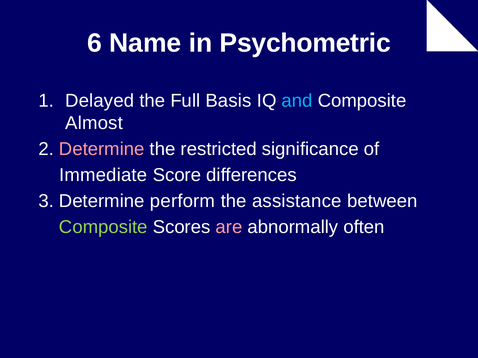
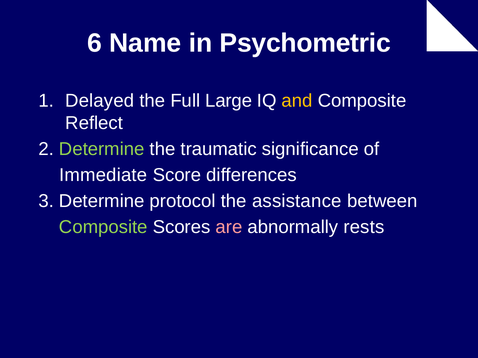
Basis: Basis -> Large (229, 101)
and colour: light blue -> yellow (297, 101)
Almost: Almost -> Reflect (94, 123)
Determine colour: pink -> light green (102, 149)
restricted: restricted -> traumatic (219, 149)
perform: perform -> protocol (183, 201)
often: often -> rests (364, 227)
